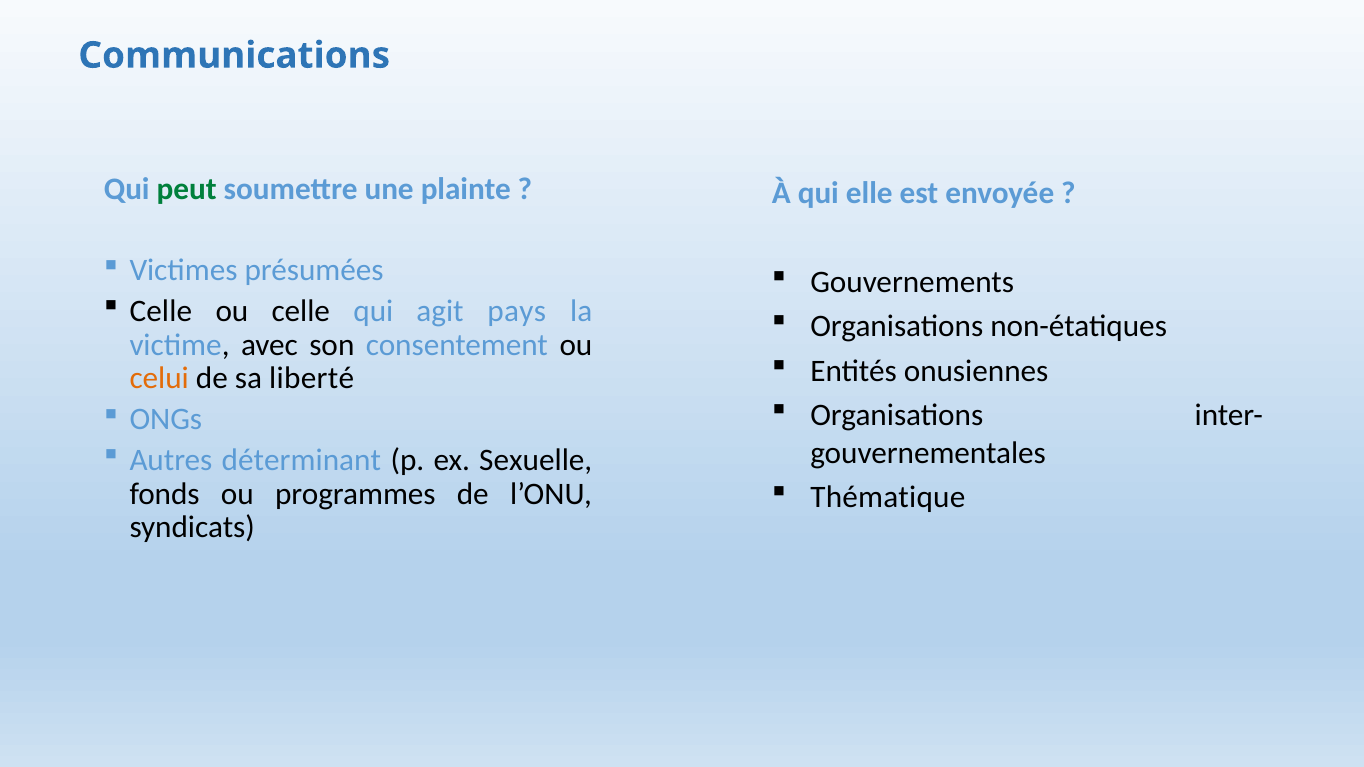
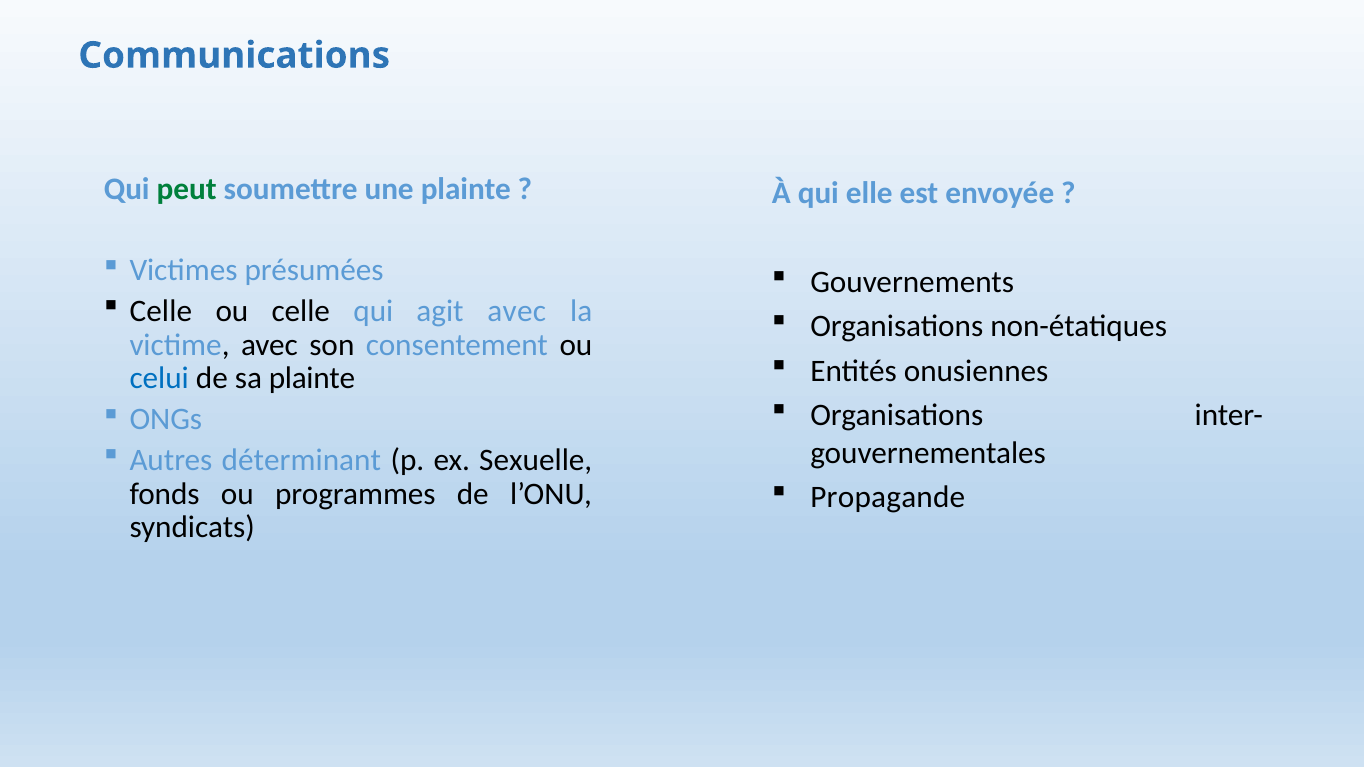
agit pays: pays -> avec (517, 311)
celui colour: orange -> blue (159, 379)
sa liberté: liberté -> plainte (312, 379)
Thématique: Thématique -> Propagande (888, 498)
